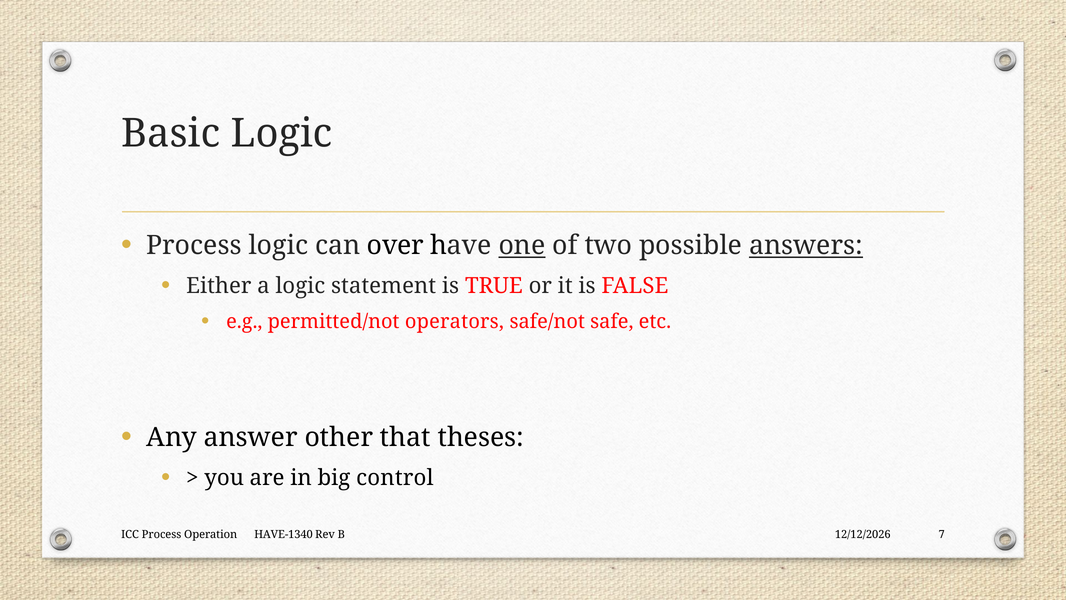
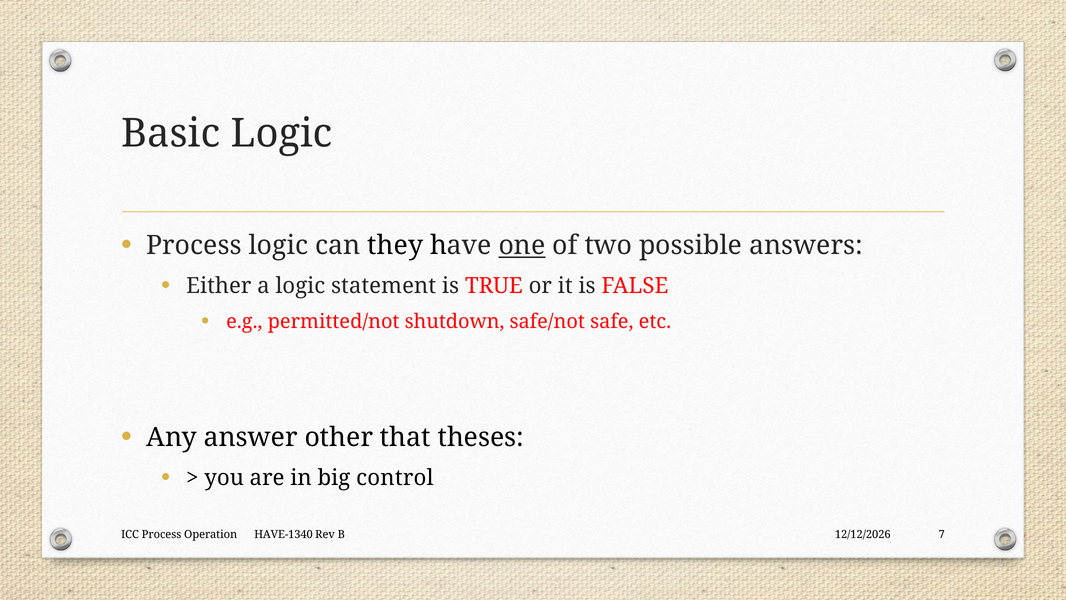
over: over -> they (395, 245)
answers underline: present -> none (806, 245)
operators: operators -> shutdown (455, 321)
